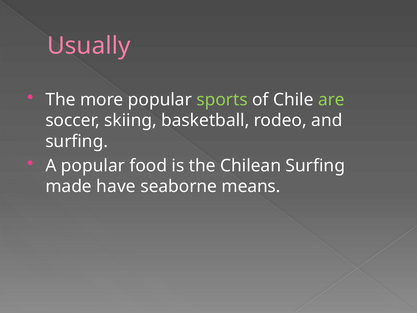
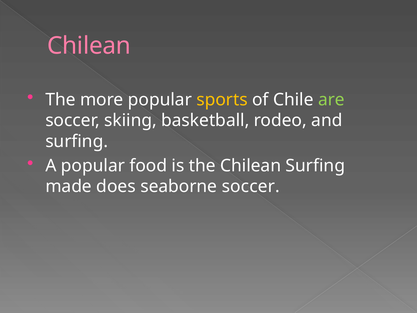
Usually: Usually -> Chilean (89, 46)
sports colour: light green -> yellow (222, 100)
have: have -> does (116, 186)
seaborne means: means -> soccer (251, 186)
